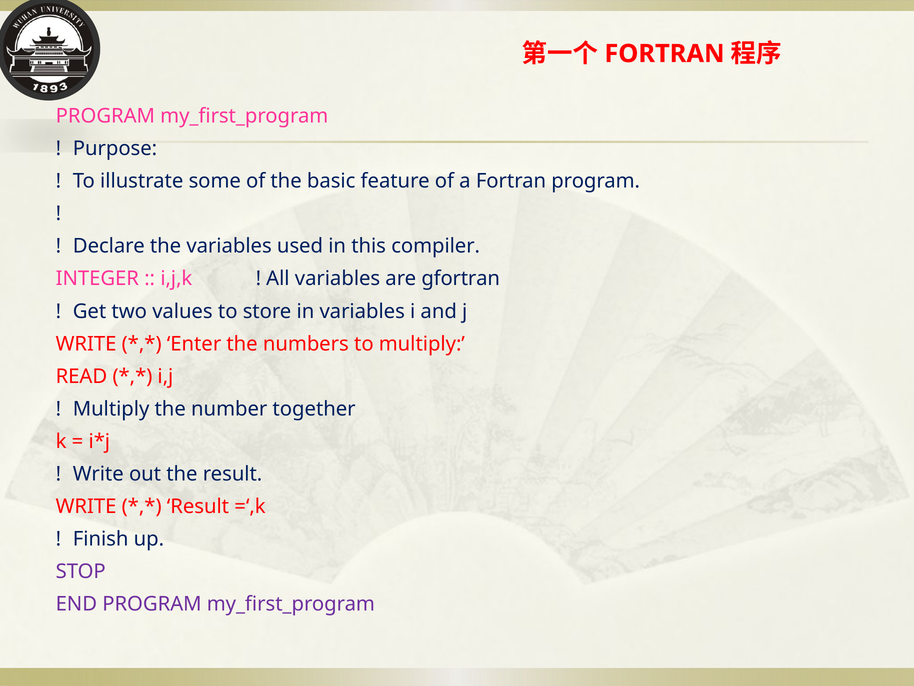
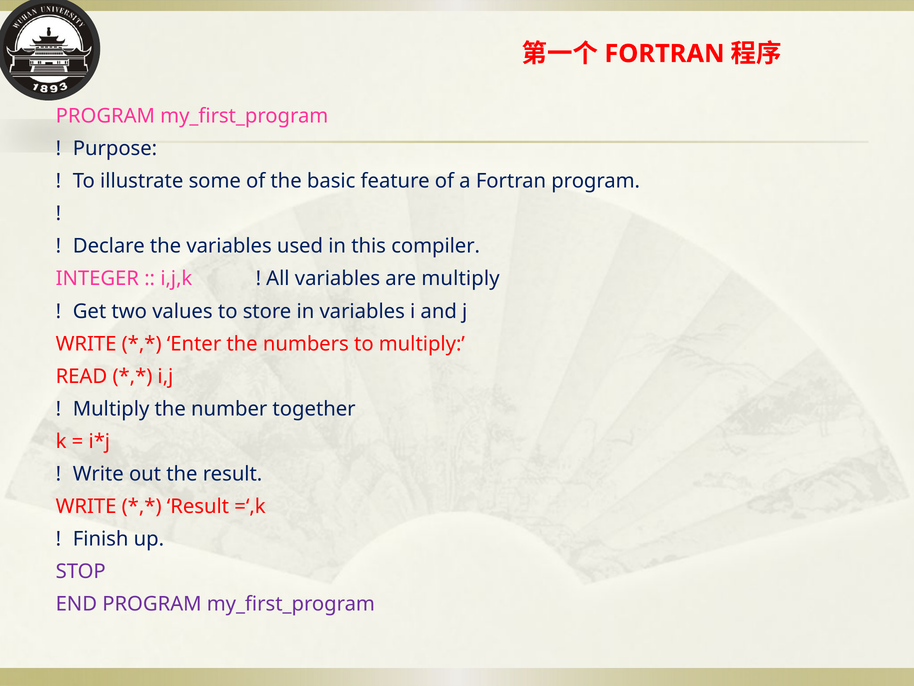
are gfortran: gfortran -> multiply (461, 279)
